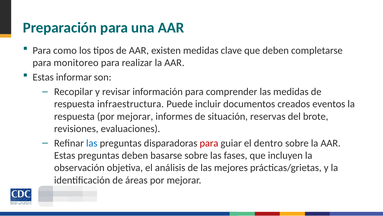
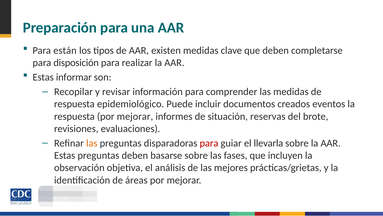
como: como -> están (65, 50)
monitoreo: monitoreo -> disposición (76, 63)
infraestructura: infraestructura -> epidemiológico (131, 104)
las colour: blue -> orange (92, 143)
dentro: dentro -> llevarla (268, 143)
